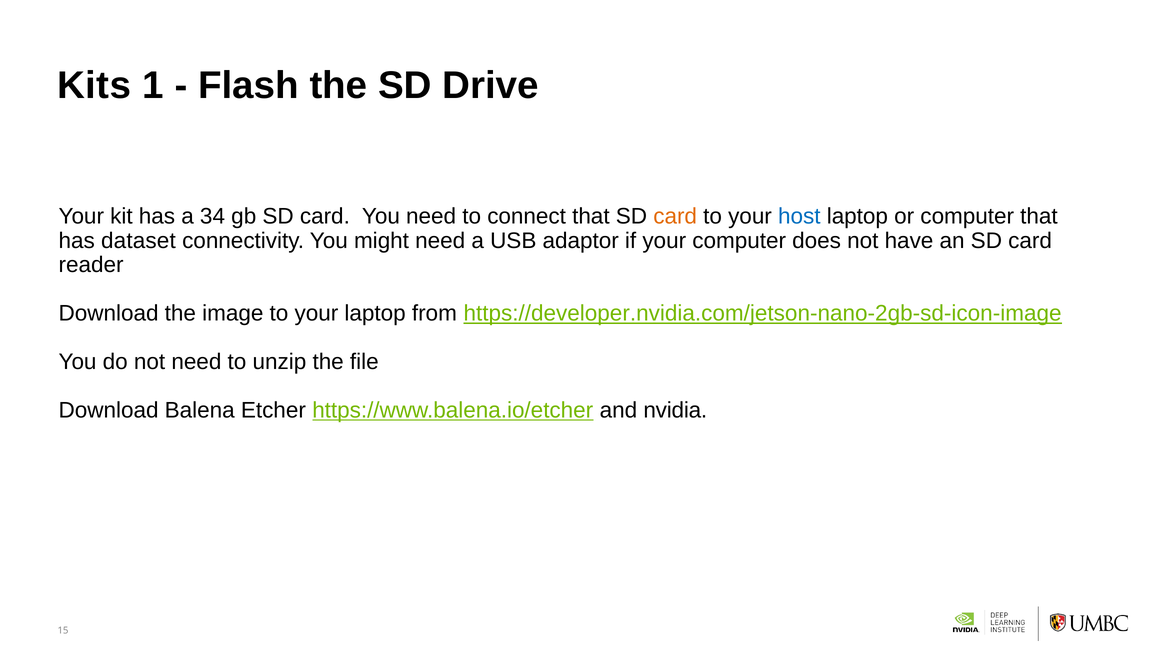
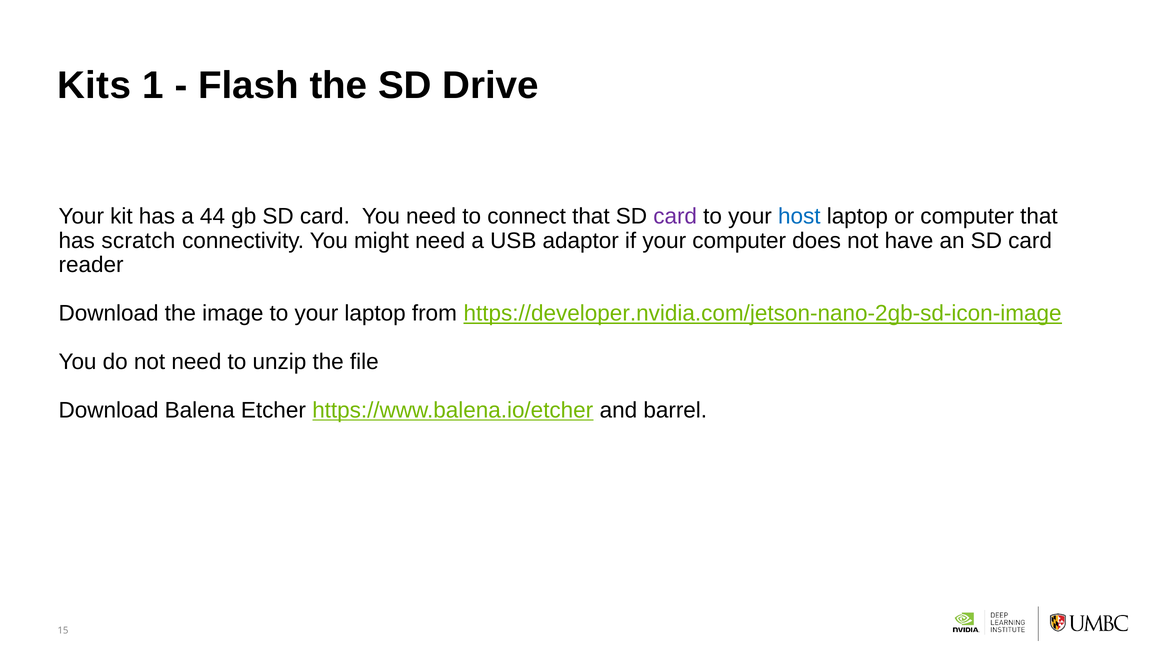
34: 34 -> 44 (213, 217)
card colour: orange -> purple (675, 217)
dataset: dataset -> scratch (138, 241)
nvidia: nvidia -> barrel (675, 410)
